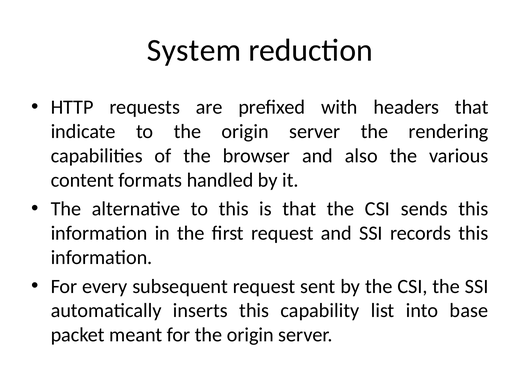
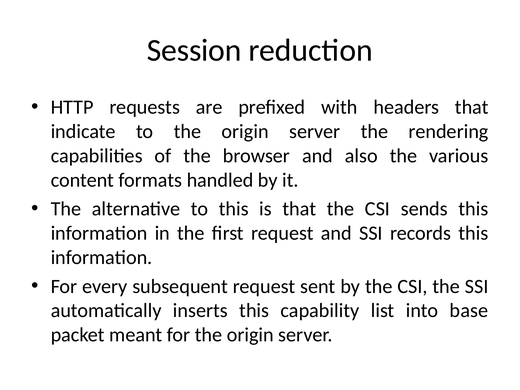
System: System -> Session (194, 50)
